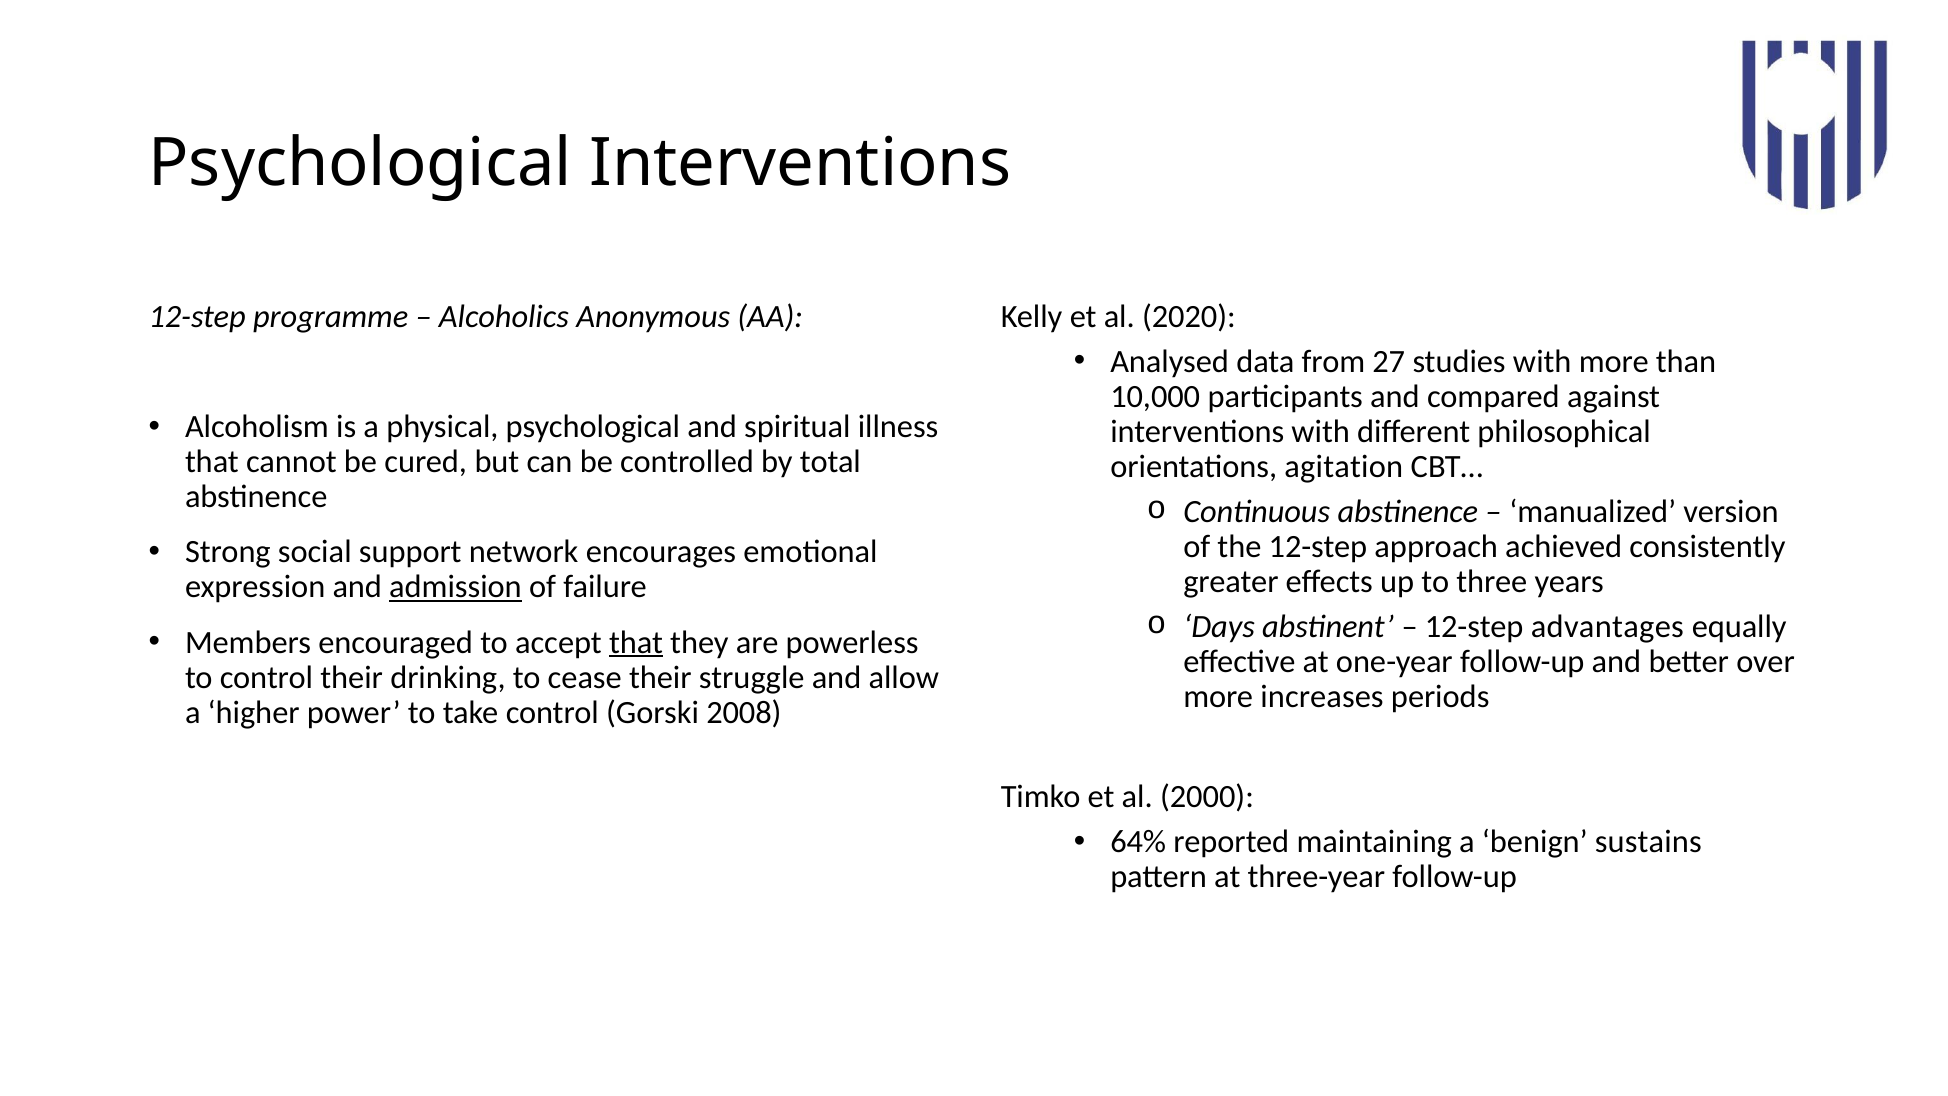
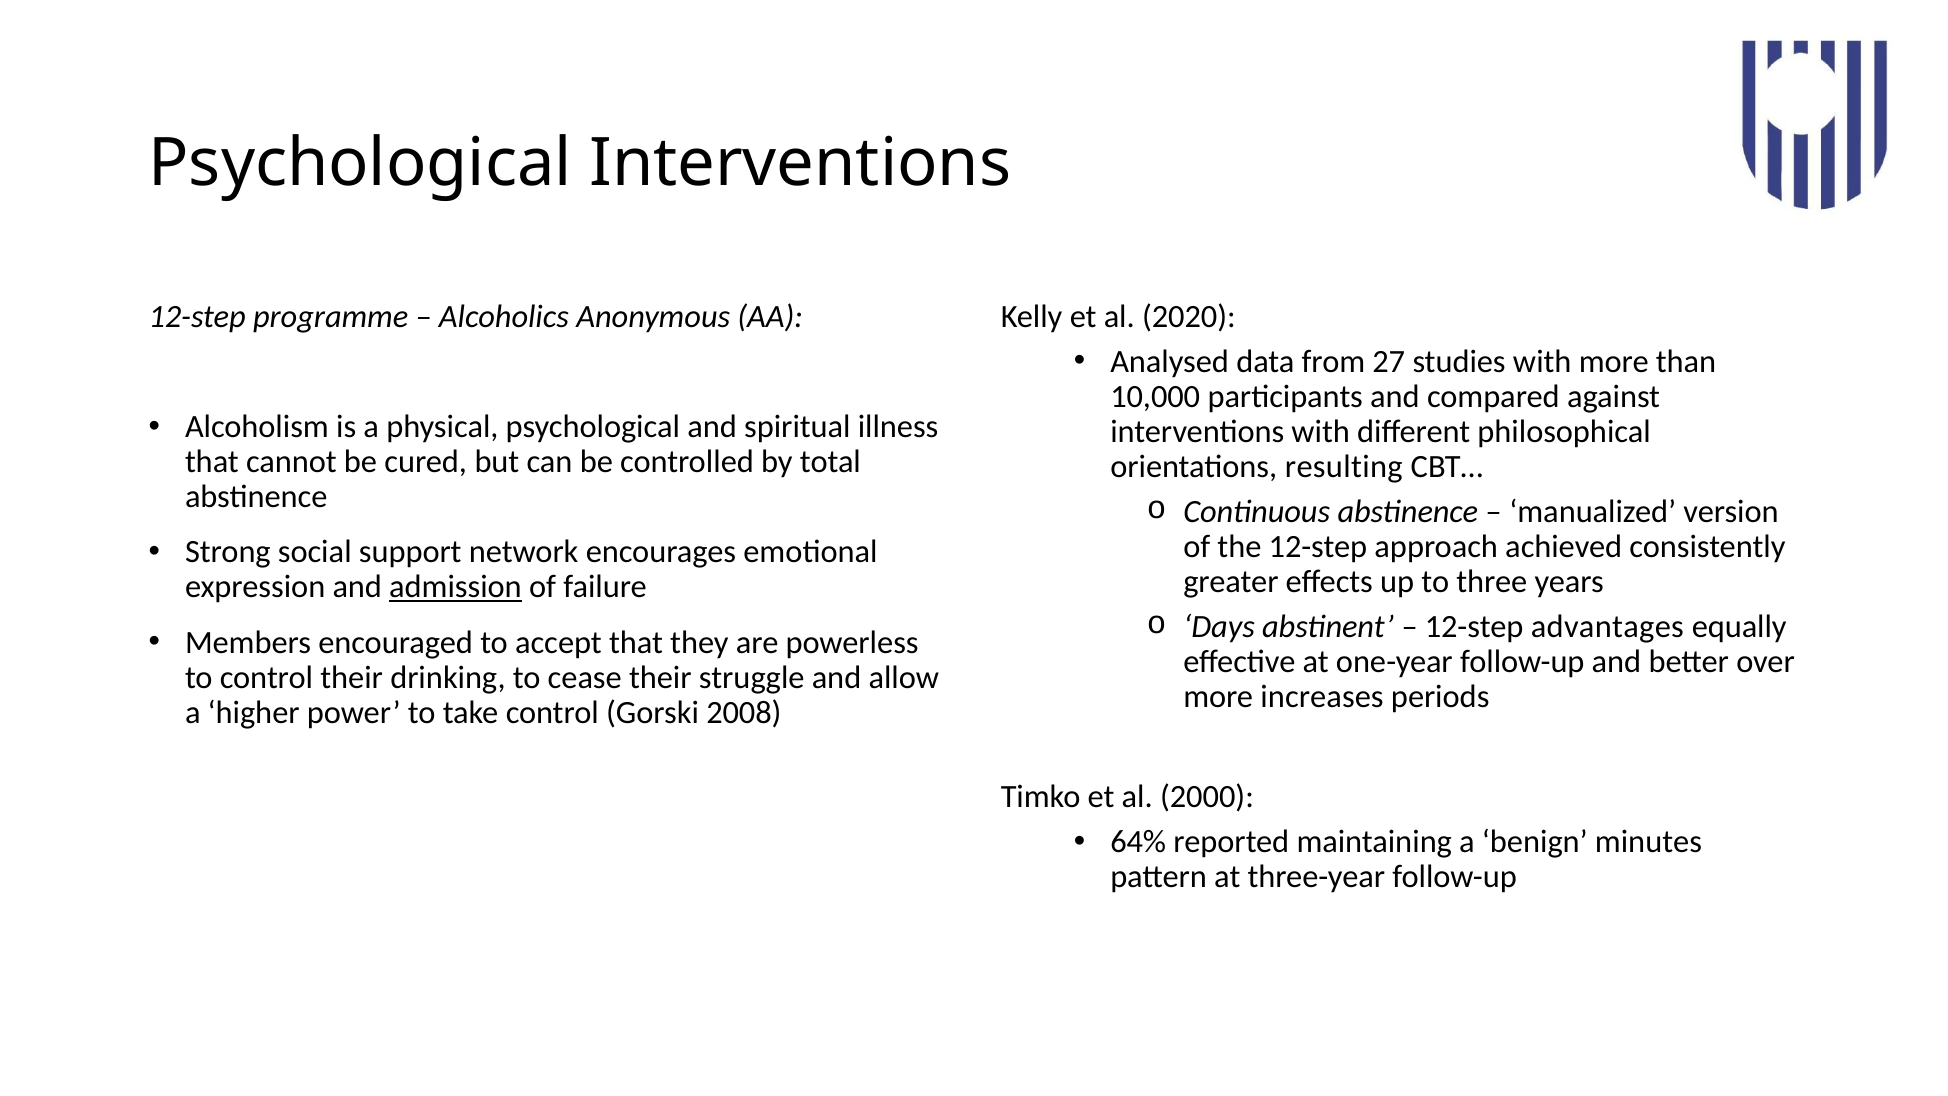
agitation: agitation -> resulting (1344, 466)
that underline: present -> none (636, 642)
sustains: sustains -> minutes (1648, 842)
